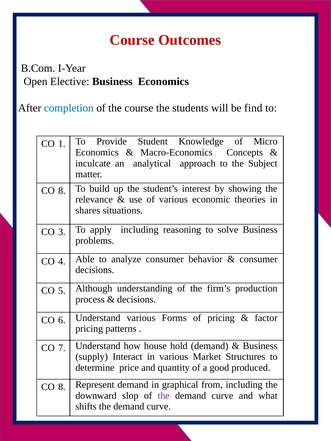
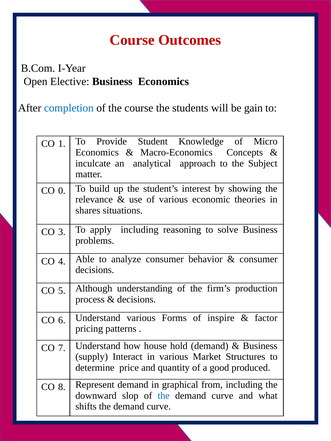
find: find -> gain (253, 108)
8: 8 -> 0 (62, 191)
of pricing: pricing -> inspire (221, 318)
the colour: purple -> blue (164, 396)
